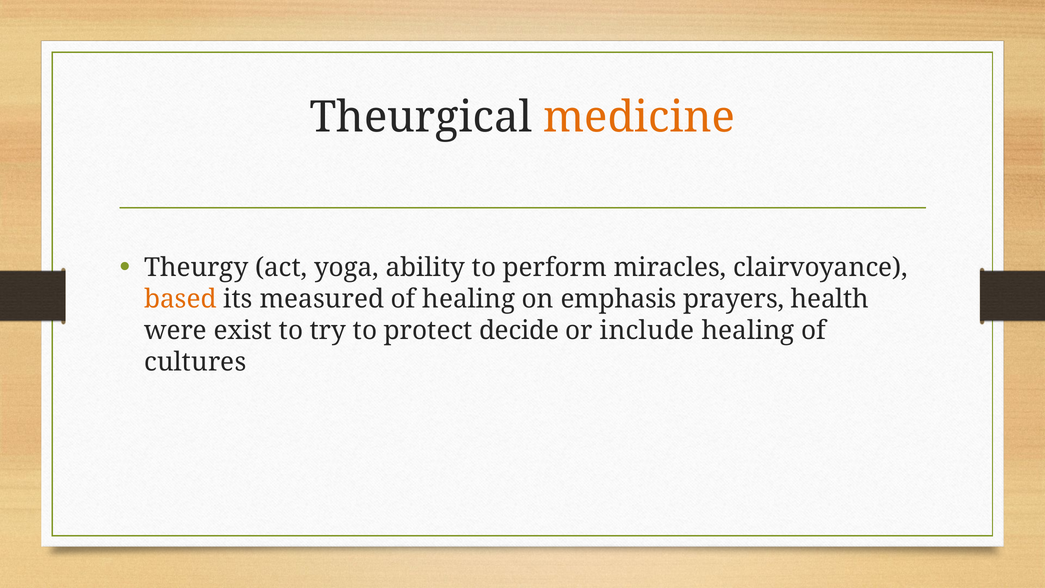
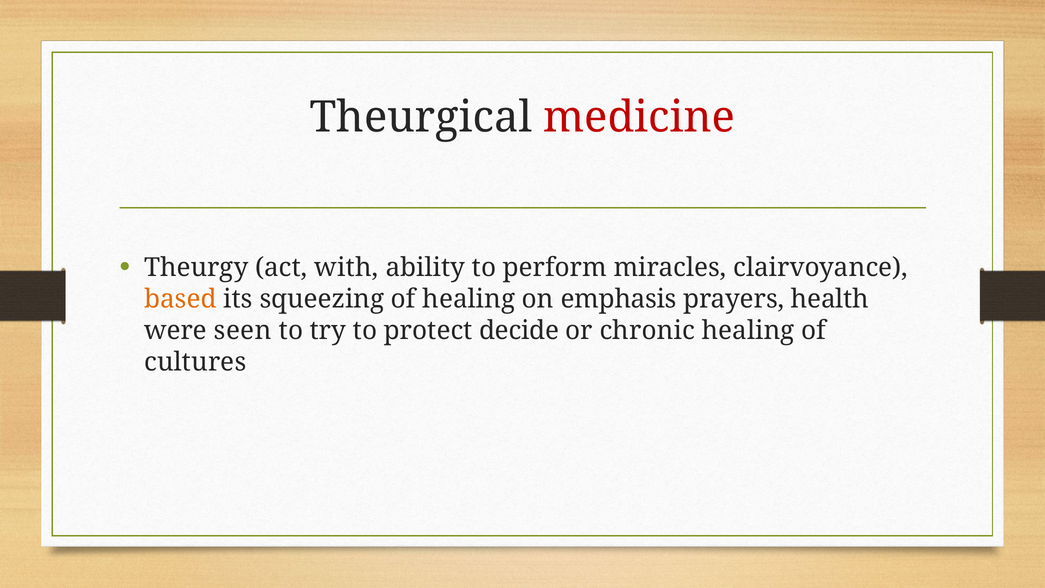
medicine colour: orange -> red (639, 117)
yoga: yoga -> with (346, 268)
measured: measured -> squeezing (322, 299)
exist: exist -> seen (243, 330)
include: include -> chronic (647, 330)
